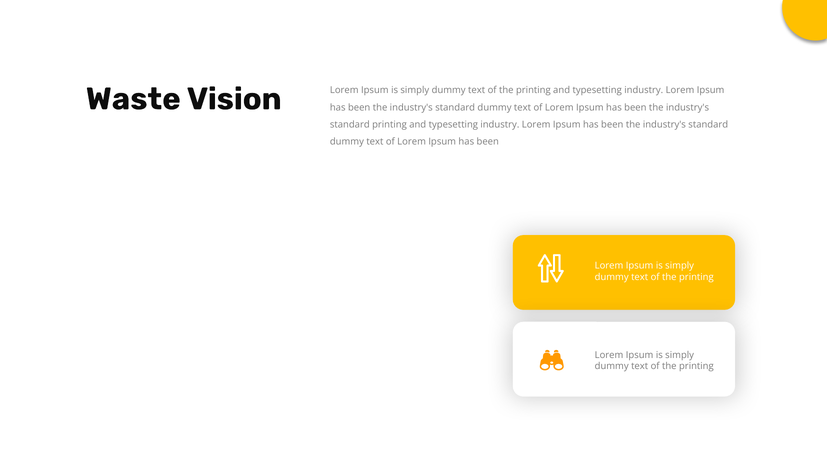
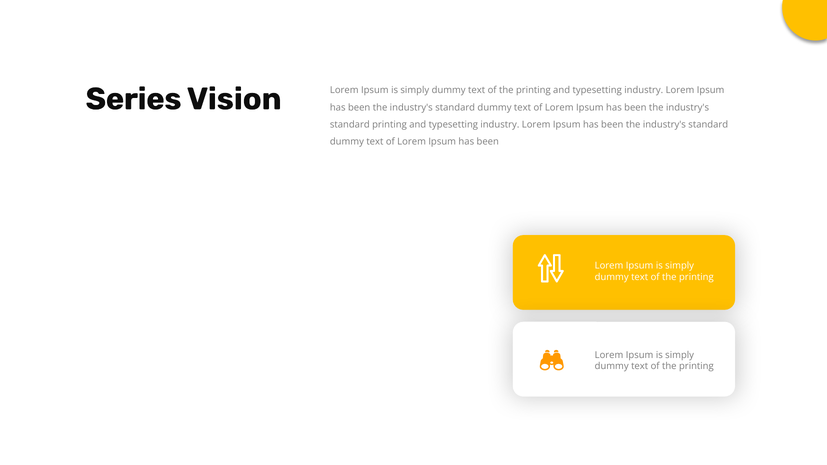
Waste: Waste -> Series (134, 99)
